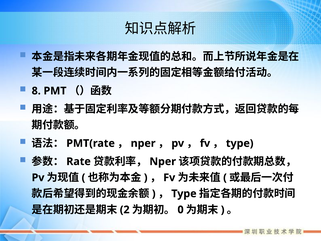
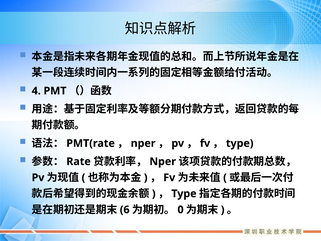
8: 8 -> 4 (36, 91)
2: 2 -> 6 (125, 210)
